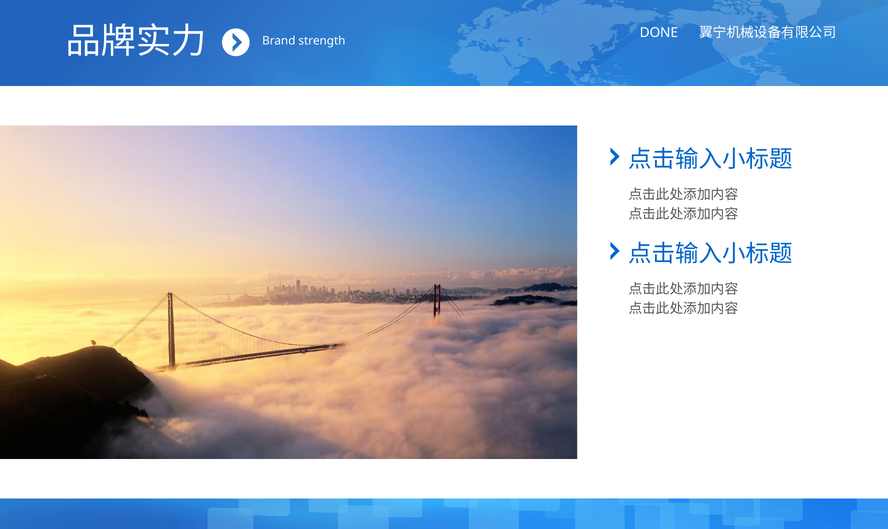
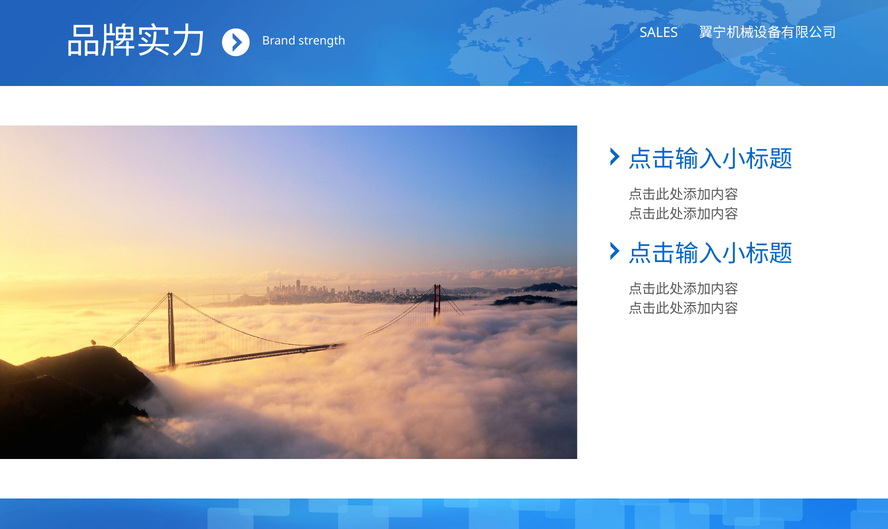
DONE: DONE -> SALES (659, 33)
